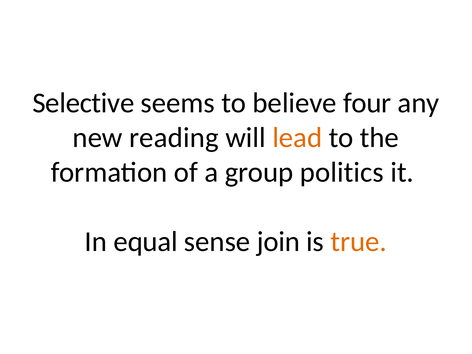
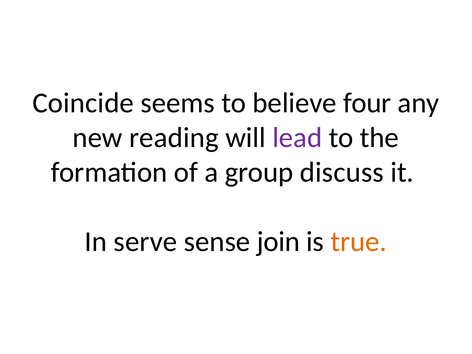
Selective: Selective -> Coincide (83, 103)
lead colour: orange -> purple (297, 138)
politics: politics -> discuss (342, 172)
equal: equal -> serve (145, 242)
